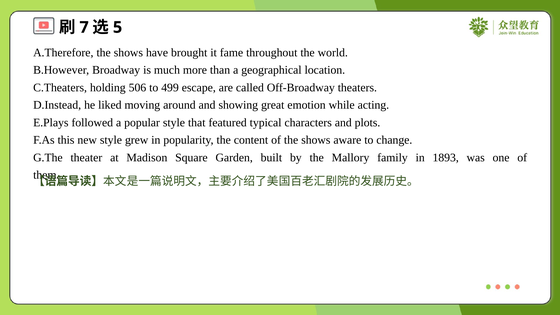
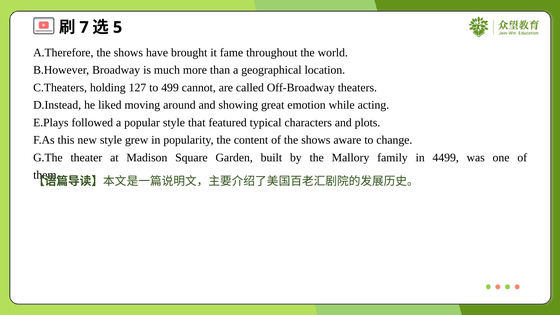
506: 506 -> 127 (137, 88)
escape: escape -> cannot (199, 88)
1893: 1893 -> 4499 (446, 158)
